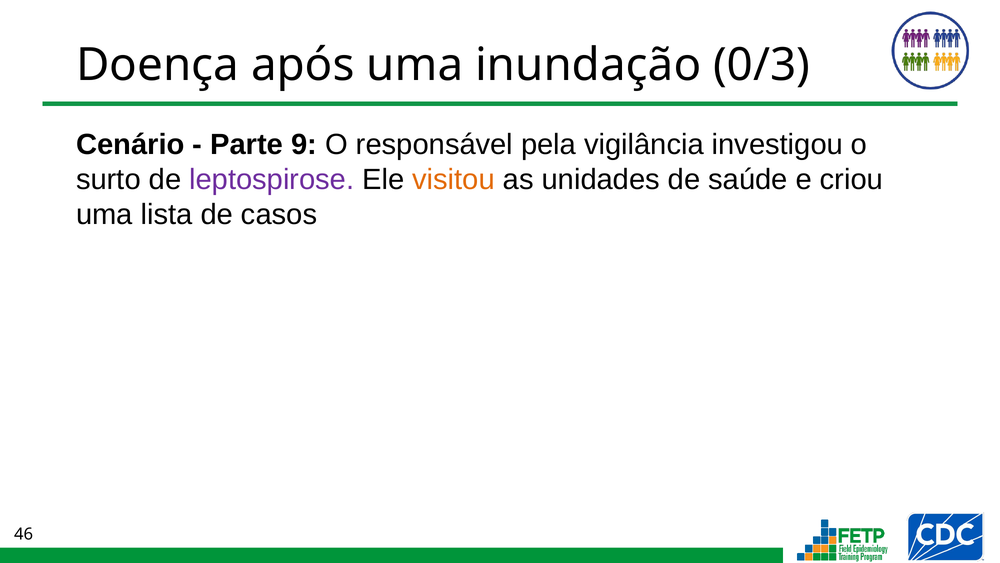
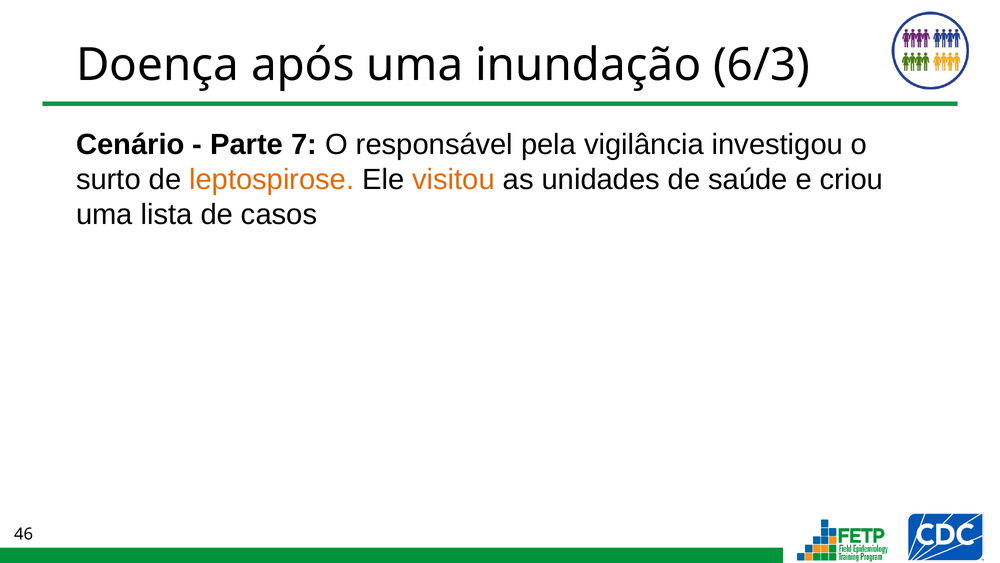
0/3: 0/3 -> 6/3 (762, 65)
9: 9 -> 7 (304, 145)
leptospirose colour: purple -> orange (272, 180)
